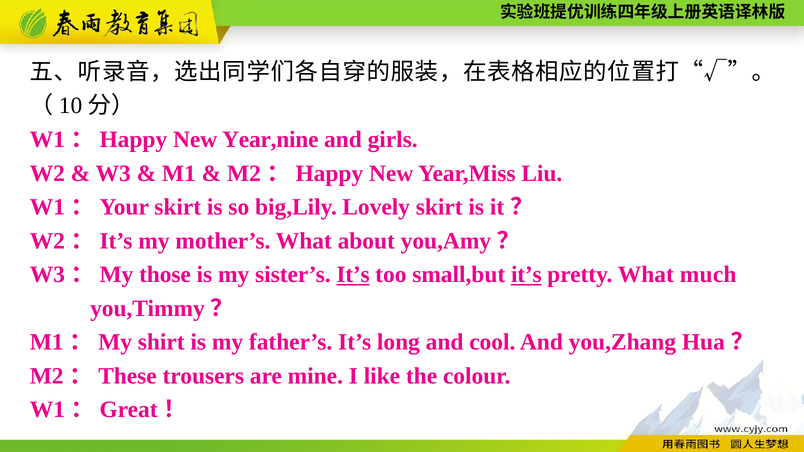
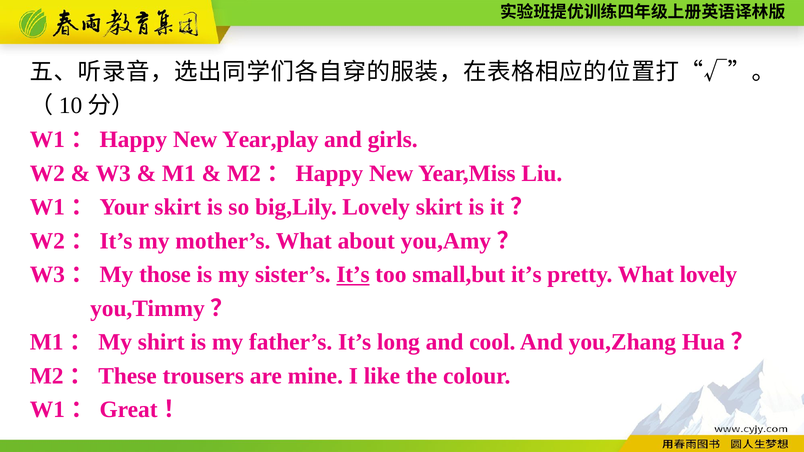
Year,nine: Year,nine -> Year,play (270, 140)
it’s underline: present -> none (526, 275)
What much: much -> lovely (708, 275)
